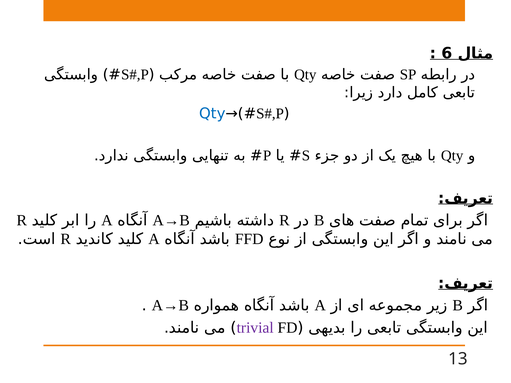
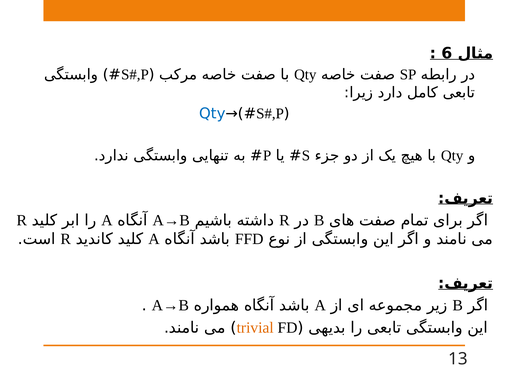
trivial colour: purple -> orange (255, 328)
